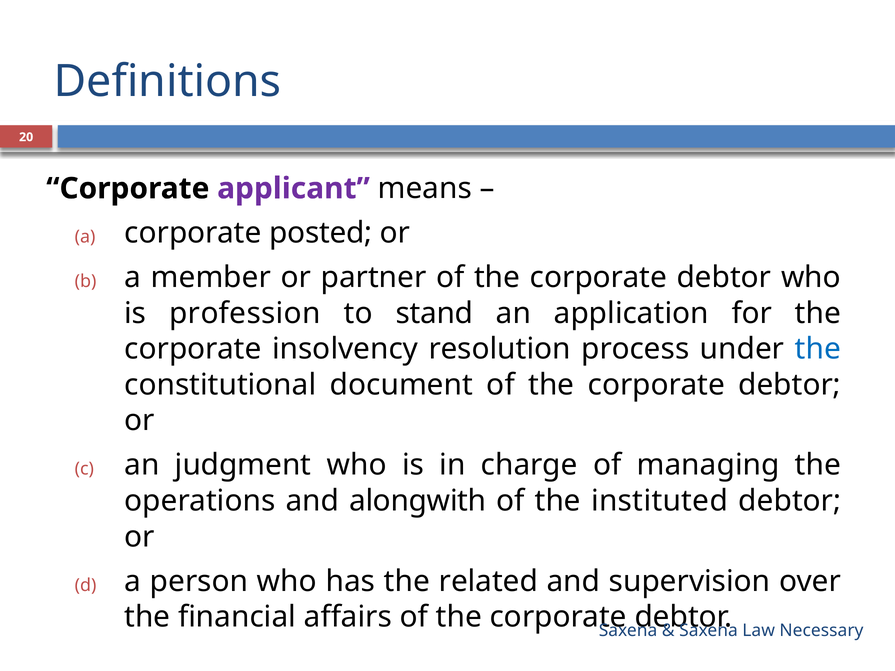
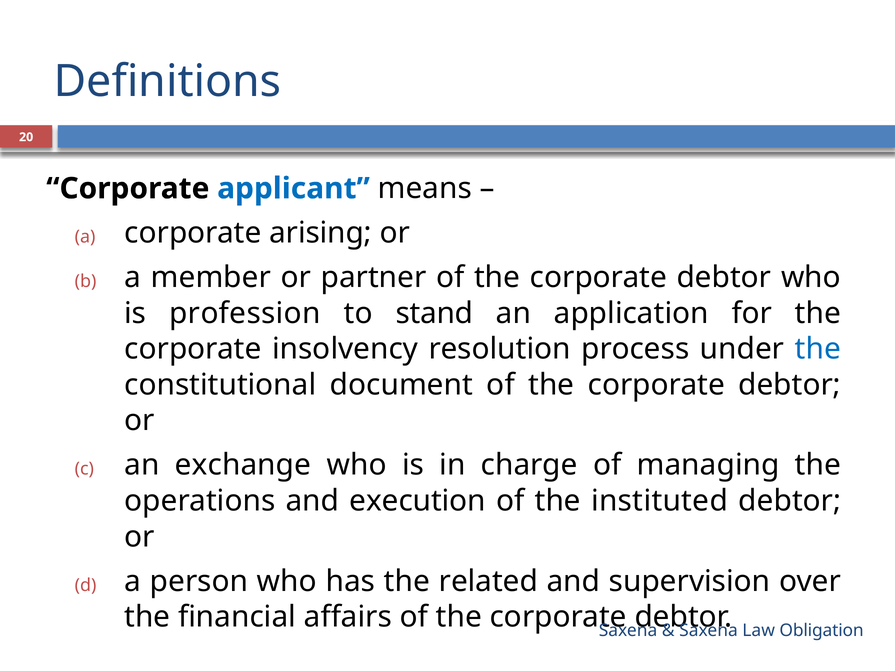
applicant colour: purple -> blue (293, 189)
posted: posted -> arising (321, 233)
judgment: judgment -> exchange (243, 465)
alongwith: alongwith -> execution (418, 501)
Necessary: Necessary -> Obligation (822, 631)
